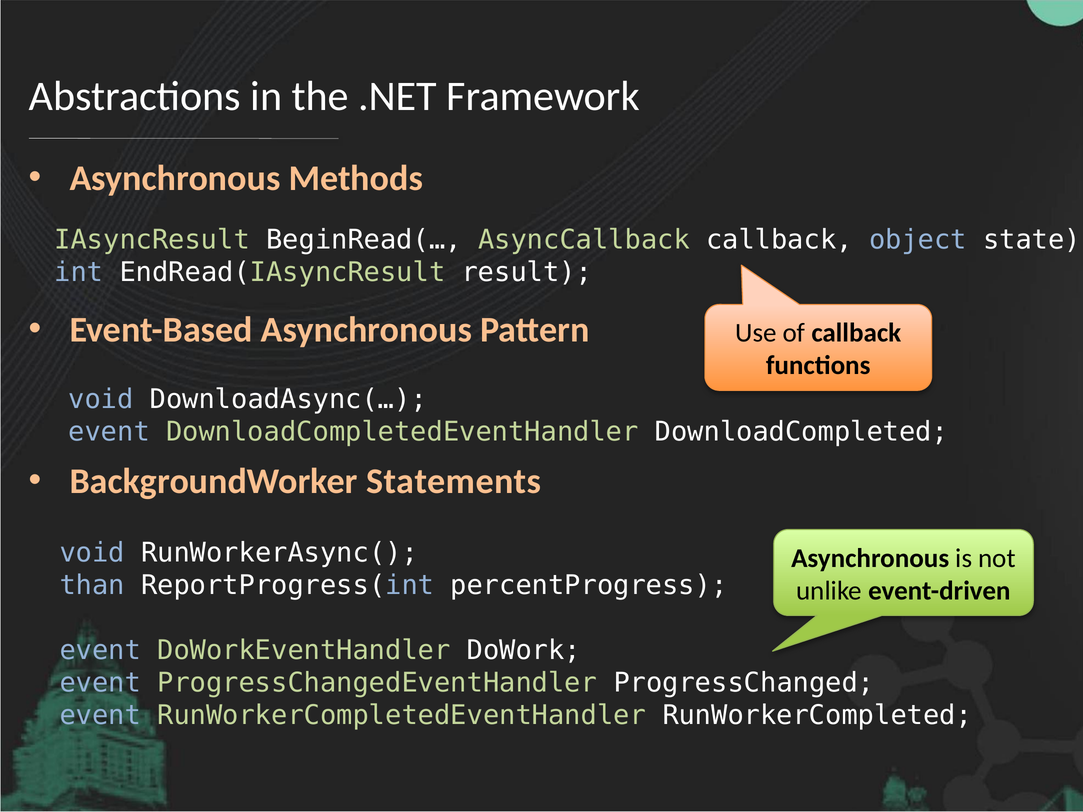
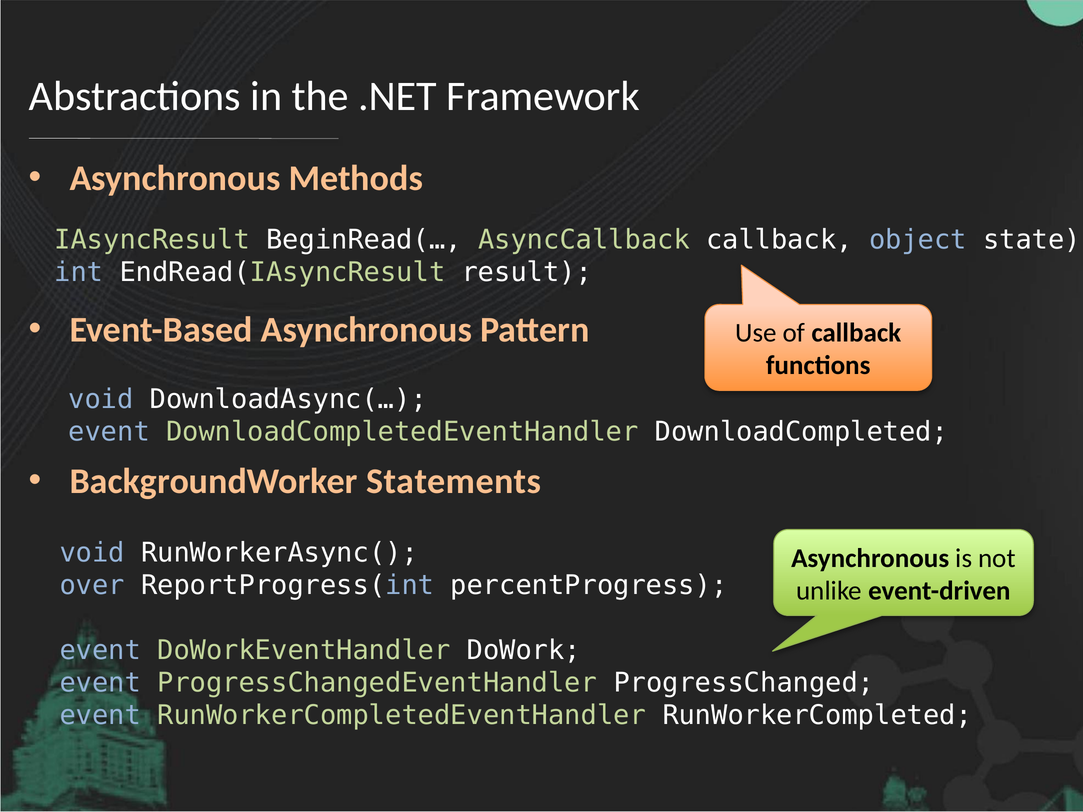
than: than -> over (92, 586)
